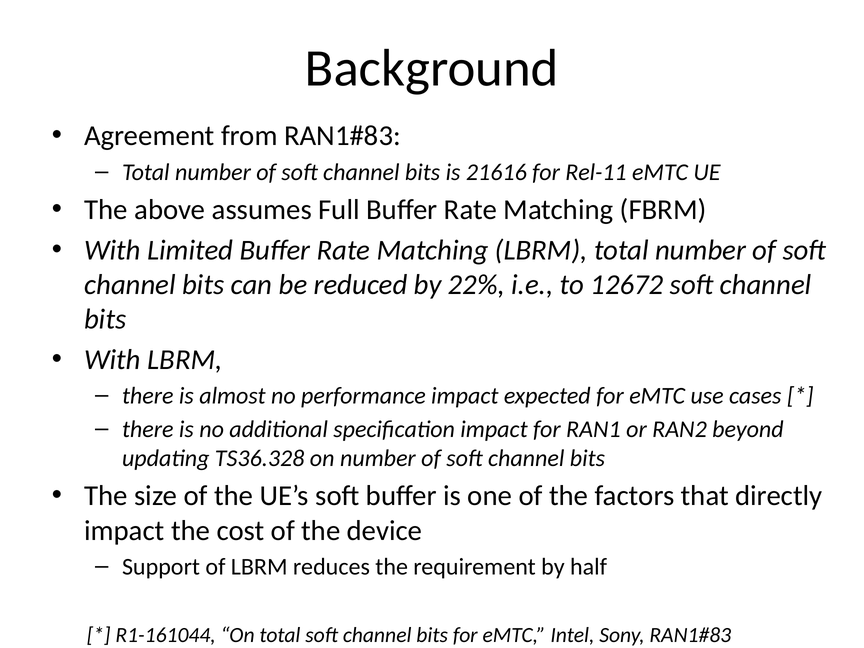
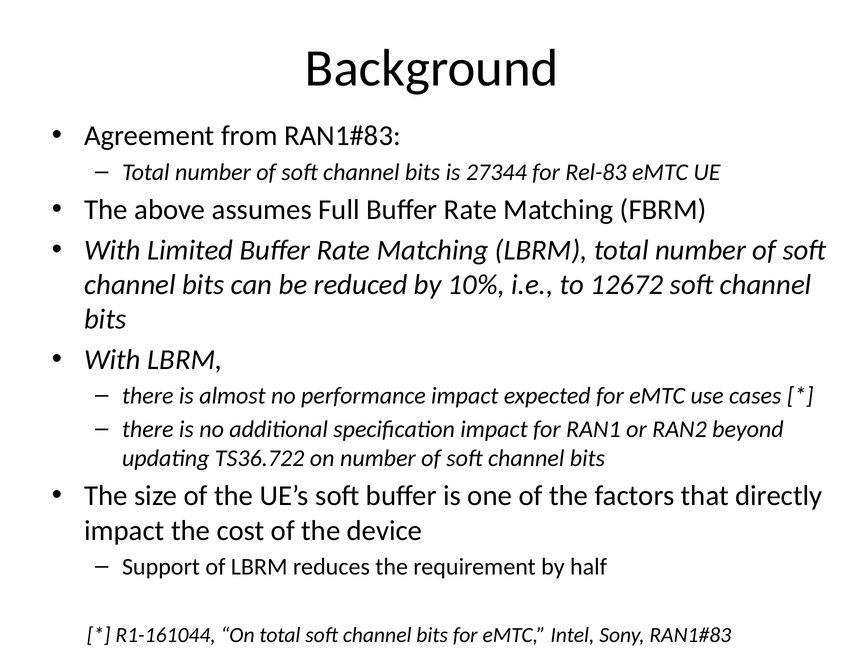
21616: 21616 -> 27344 (496, 172)
Rel-11: Rel-11 -> Rel-83 (596, 172)
22%: 22% -> 10% (476, 285)
TS36.328: TS36.328 -> TS36.722 (260, 458)
